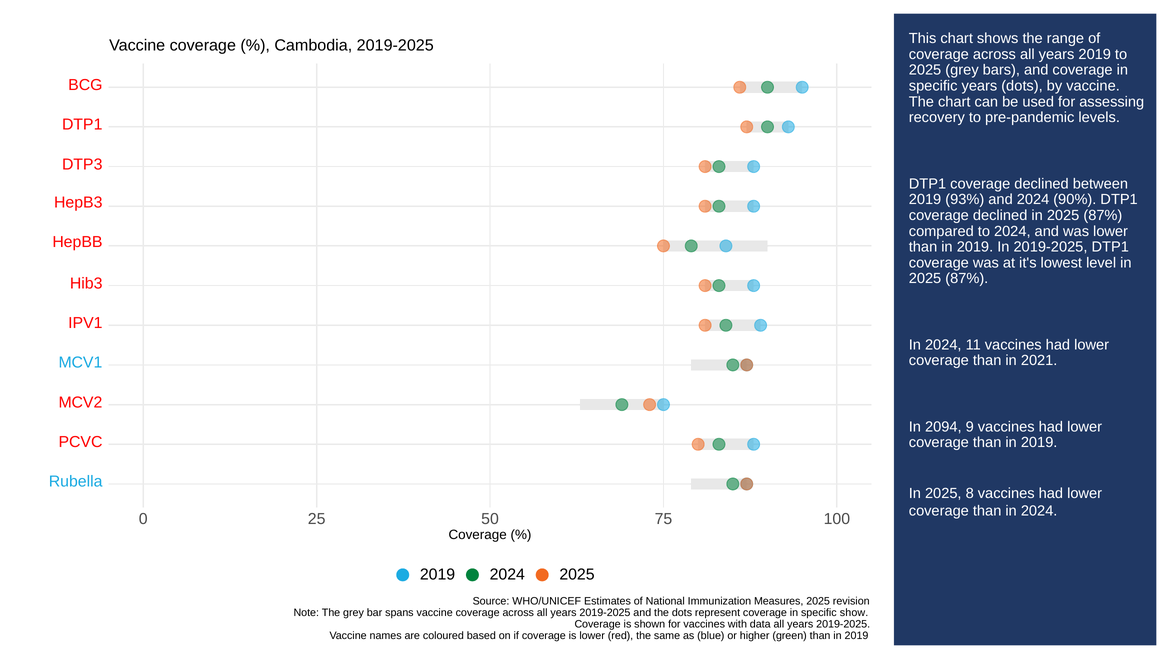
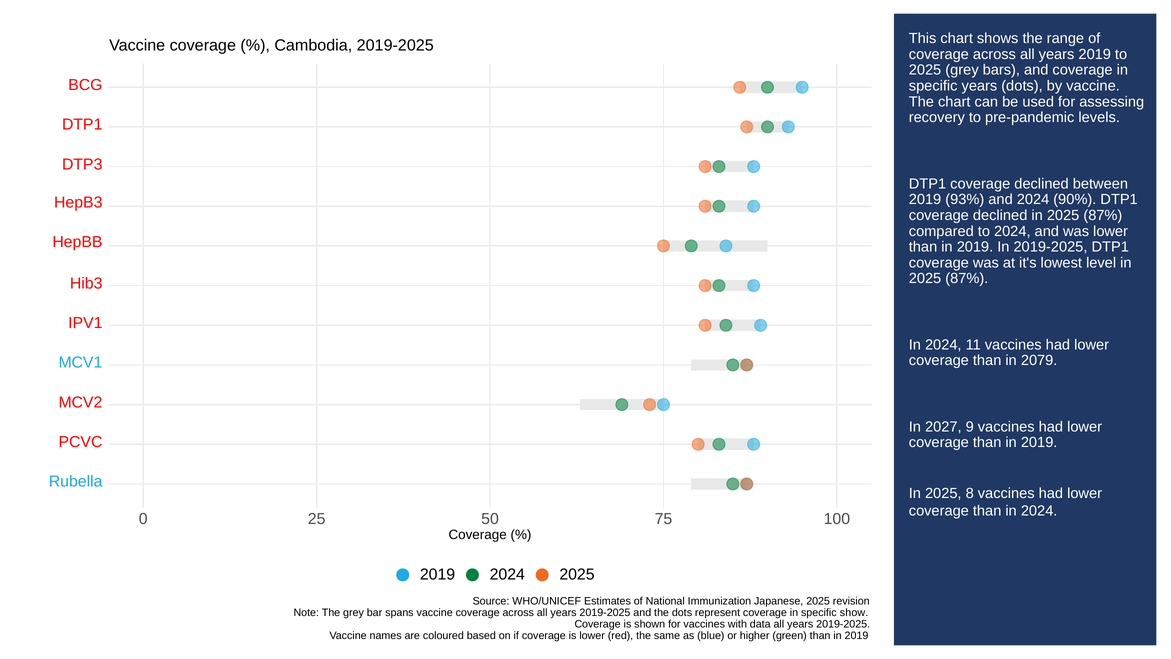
2021: 2021 -> 2079 (1039, 360)
2094: 2094 -> 2027 (943, 427)
Measures: Measures -> Japanese (779, 601)
